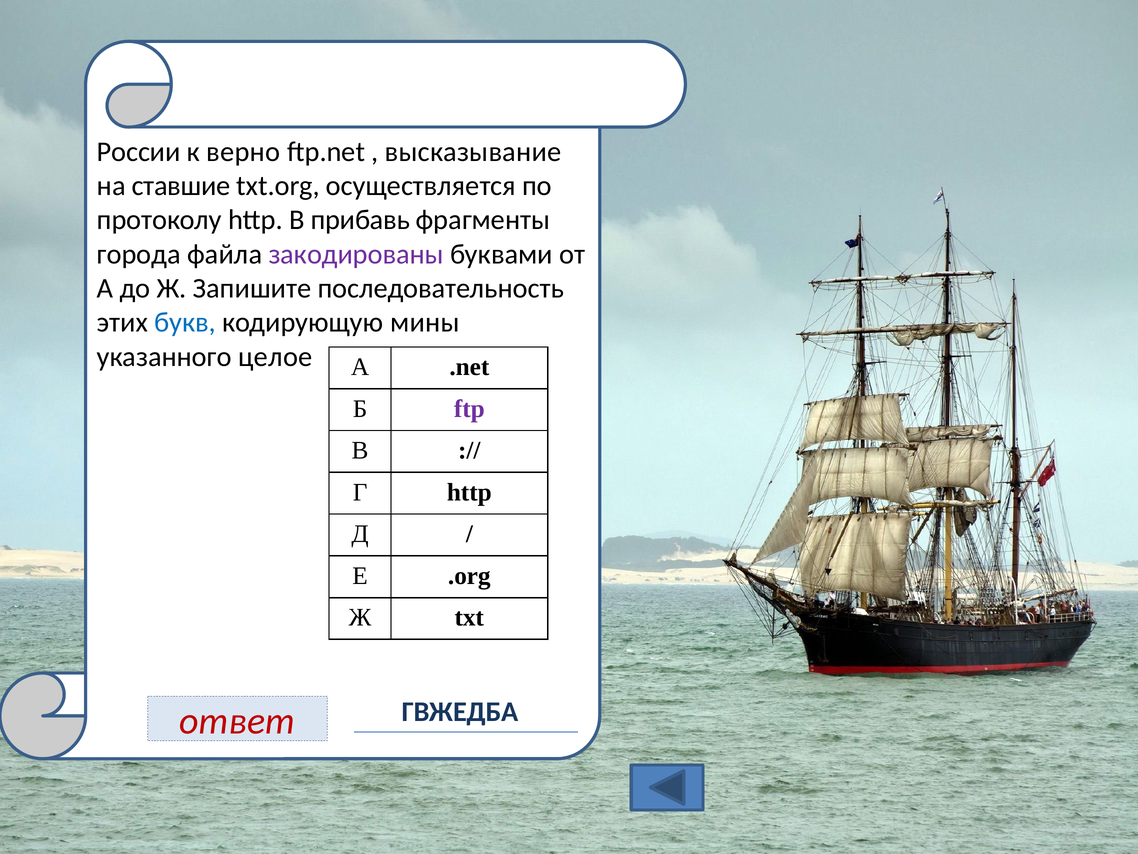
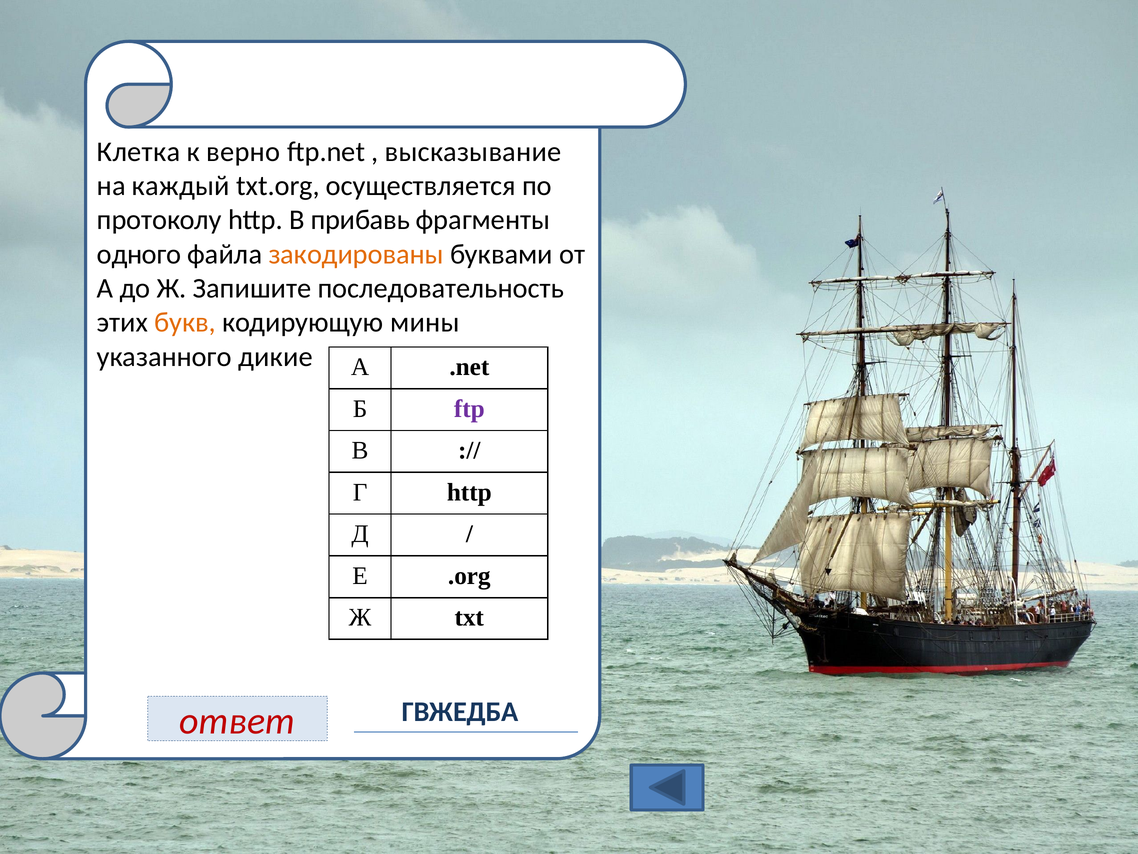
России: России -> Клетка (138, 152)
ставшие: ставшие -> каждый (181, 186)
города: города -> одного (139, 254)
закодированы colour: purple -> orange (356, 254)
букв colour: blue -> orange (185, 322)
целое: целое -> дикие (275, 357)
